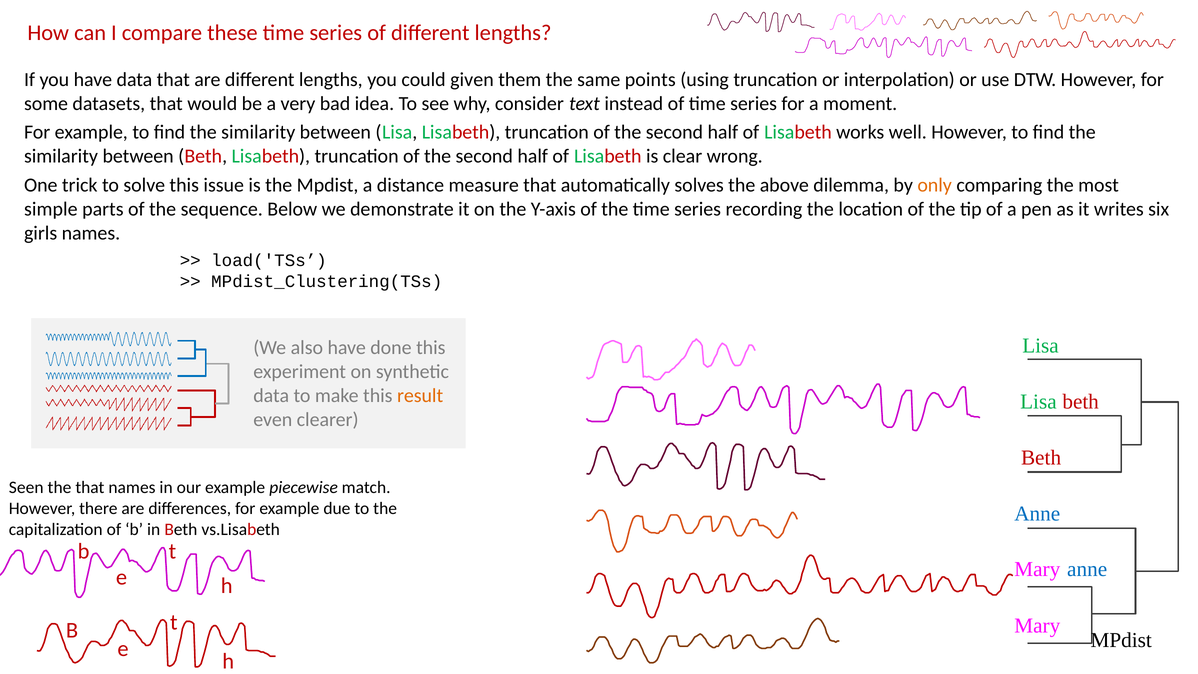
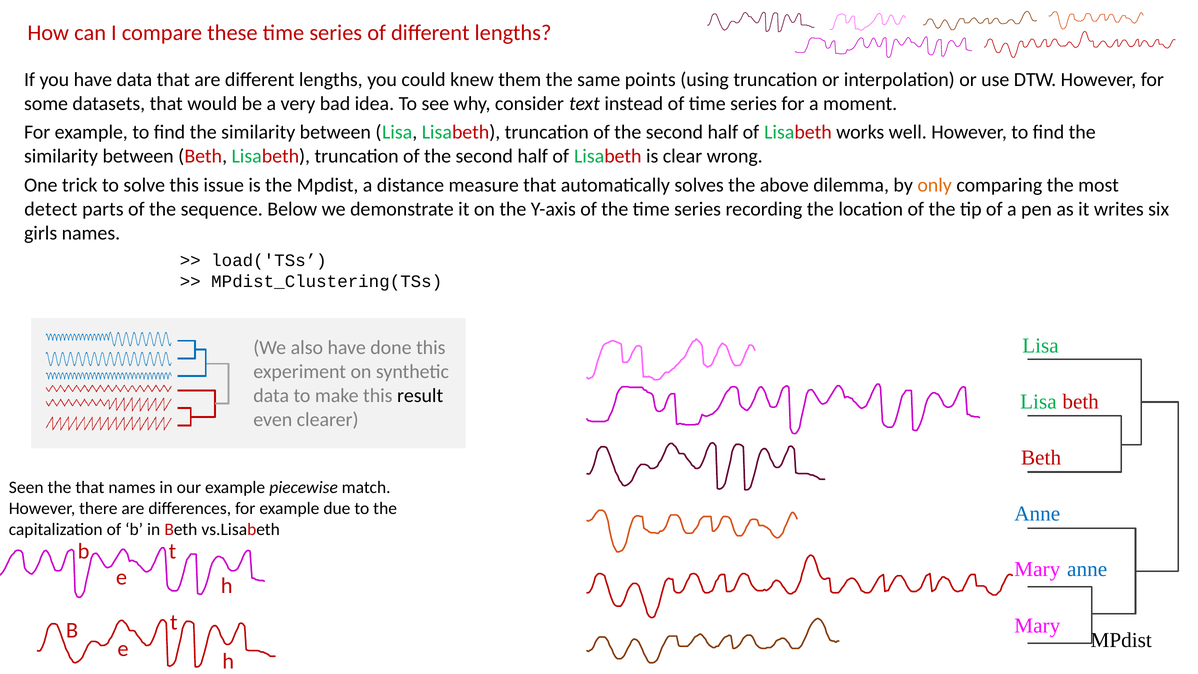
given: given -> knew (472, 79)
simple: simple -> detect (51, 209)
result colour: orange -> black (420, 396)
